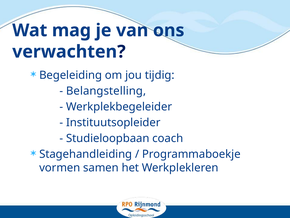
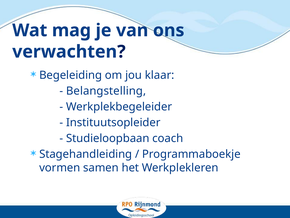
tijdig: tijdig -> klaar (160, 75)
